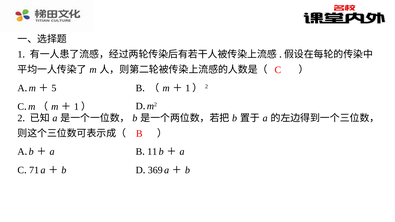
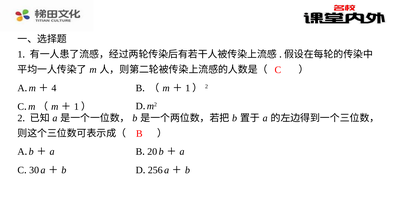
5: 5 -> 4 (54, 88)
11: 11 -> 20 (152, 152)
71: 71 -> 30 (34, 170)
369: 369 -> 256 (155, 170)
